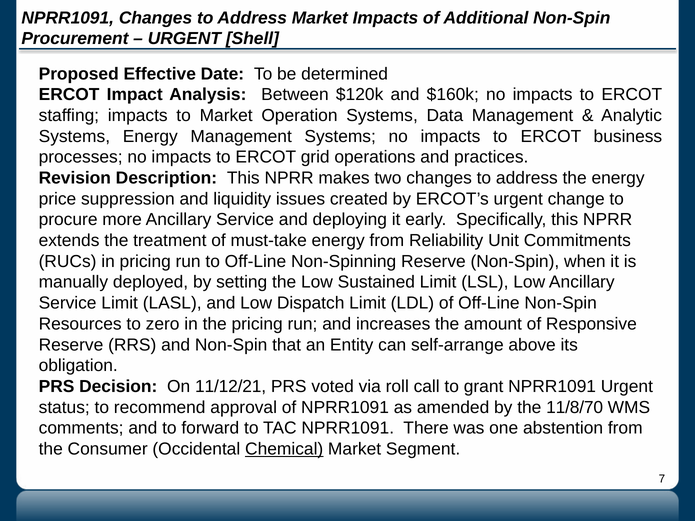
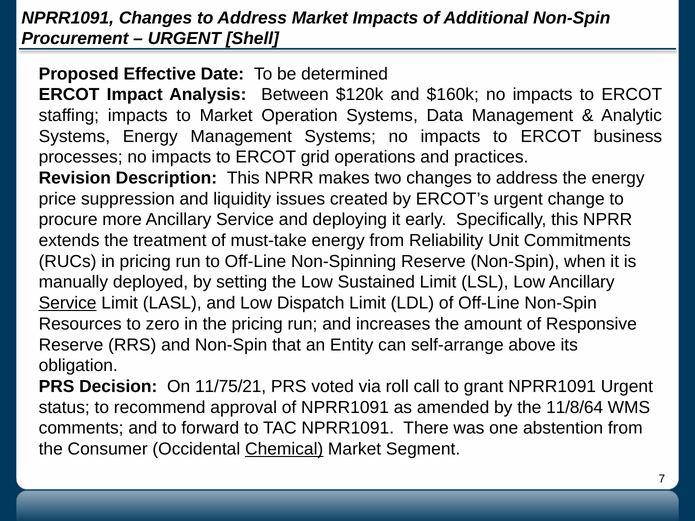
Service underline: none -> present (68, 303)
11/12/21: 11/12/21 -> 11/75/21 (231, 387)
11/8/70: 11/8/70 -> 11/8/64 (575, 407)
